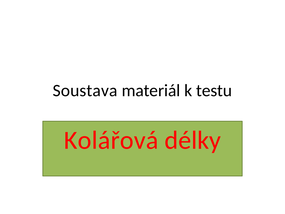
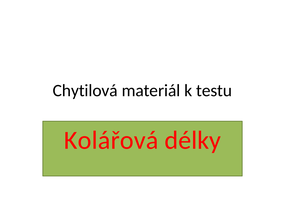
Soustava: Soustava -> Chytilová (85, 91)
